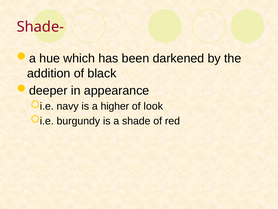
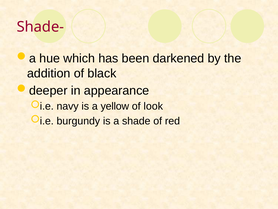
higher: higher -> yellow (115, 106)
